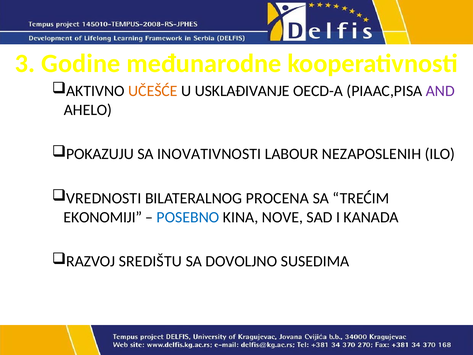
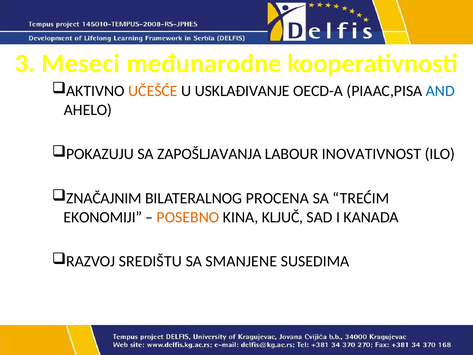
Godine: Godine -> Meseci (81, 63)
AND colour: purple -> blue (440, 91)
INOVATIVNOSTI: INOVATIVNOSTI -> ZAPOŠLJAVANJA (209, 154)
NEZAPOSLENIH: NEZAPOSLENIH -> INOVATIVNOST (372, 154)
VREDNOSTI: VREDNOSTI -> ZNAČAJNIM (104, 198)
POSEBNO colour: blue -> orange (188, 217)
NOVE: NOVE -> KLJUČ (282, 217)
DOVOLJNO: DOVOLJNO -> SMANJENE (241, 261)
